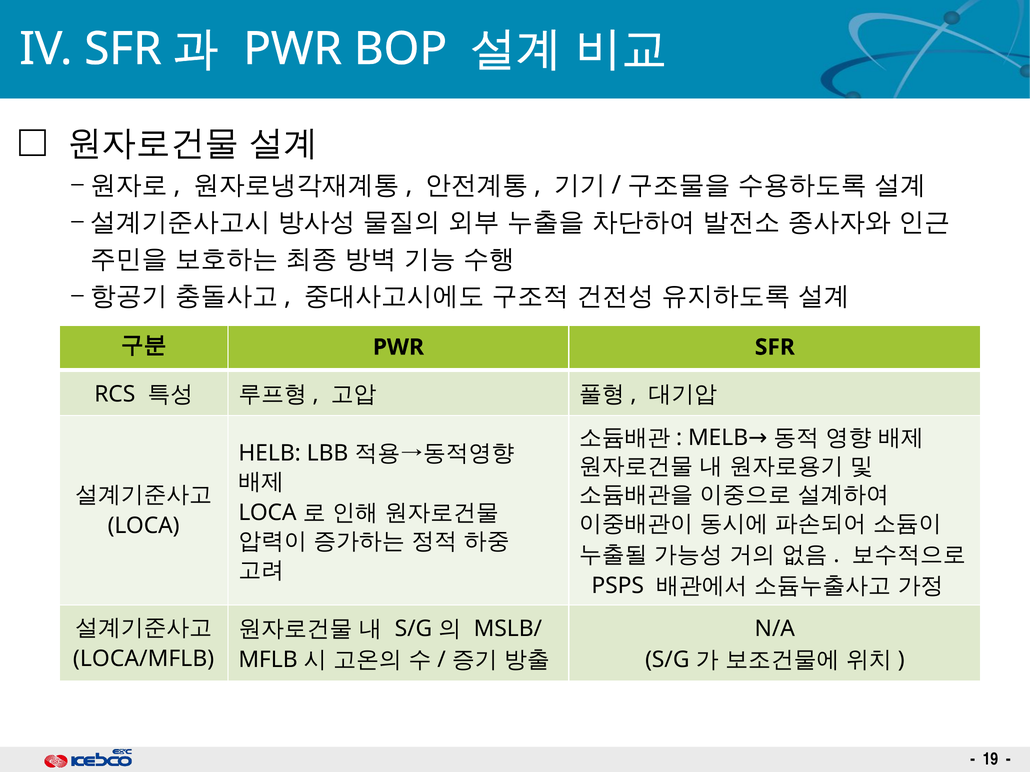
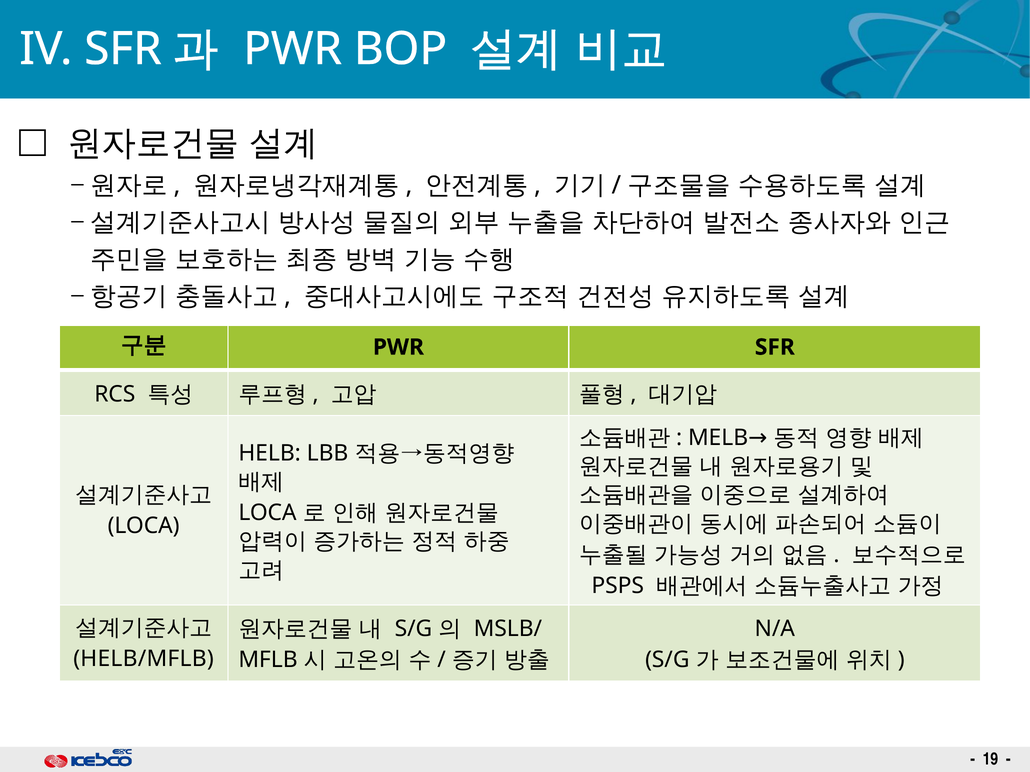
LOCA/MFLB: LOCA/MFLB -> HELB/MFLB (144, 659)
